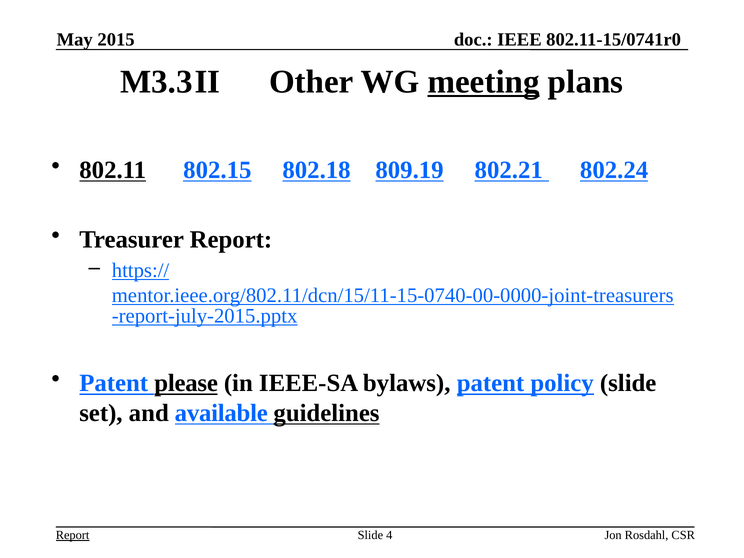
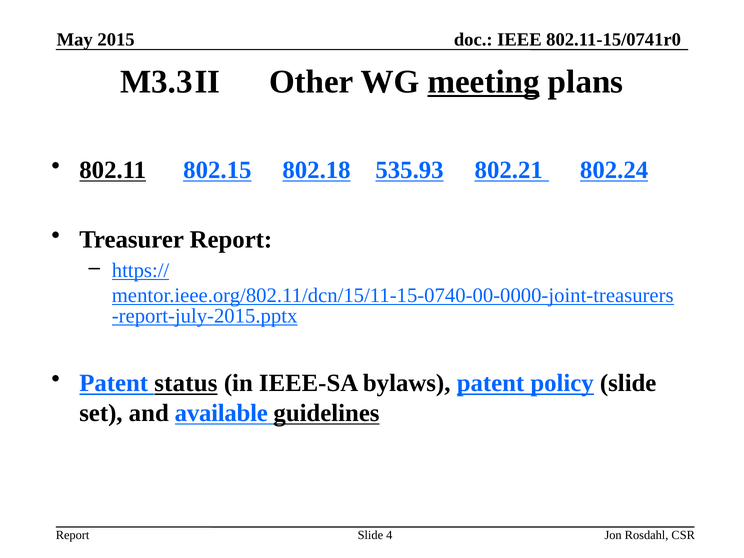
809.19: 809.19 -> 535.93 (410, 170)
please: please -> status (186, 383)
Report underline: present -> none (73, 535)
